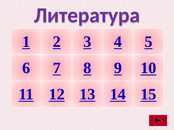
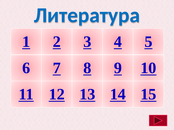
Литература colour: purple -> blue (87, 15)
